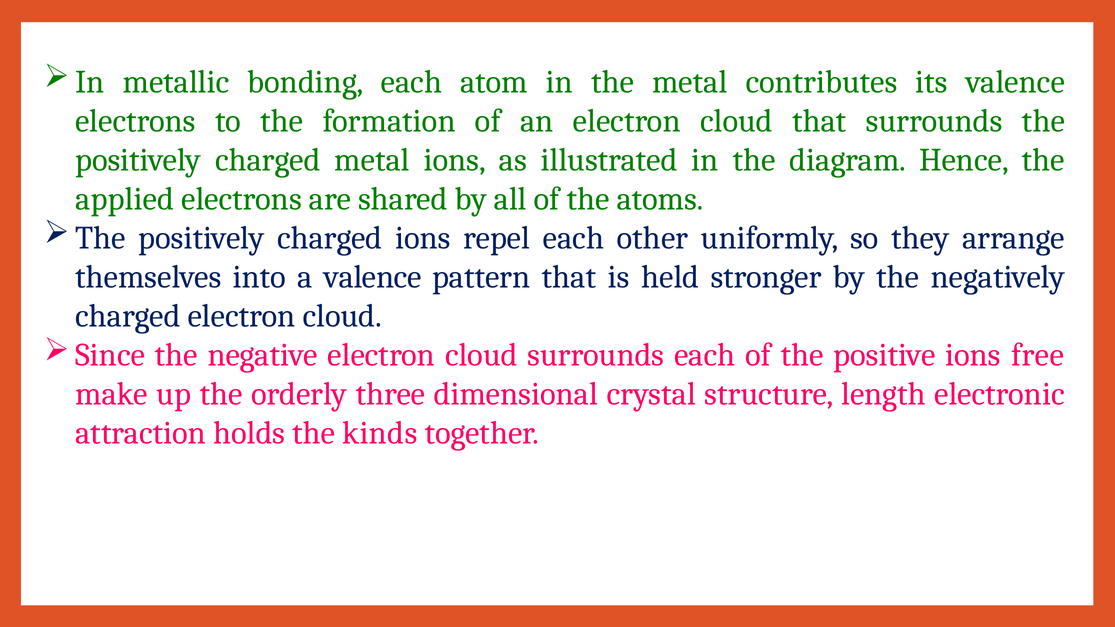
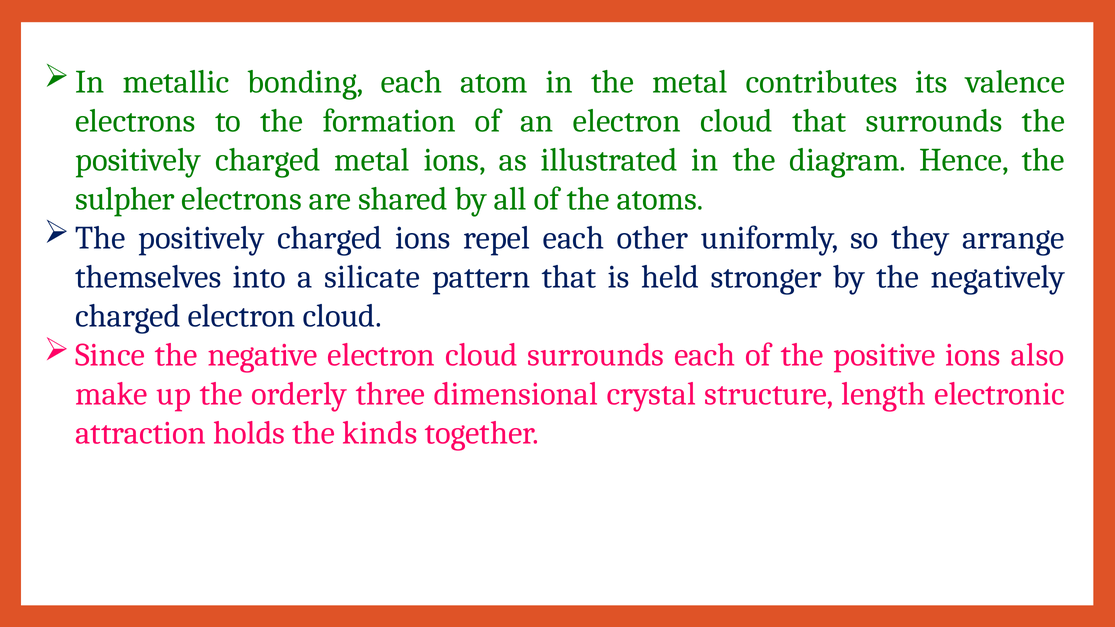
applied: applied -> sulpher (125, 199)
a valence: valence -> silicate (372, 277)
free: free -> also (1038, 355)
